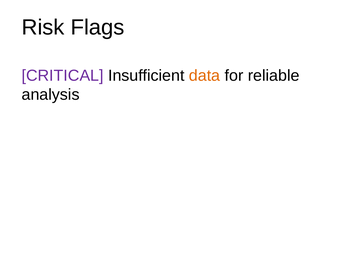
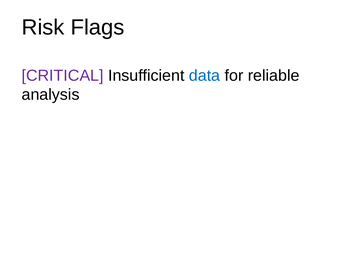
data colour: orange -> blue (205, 76)
